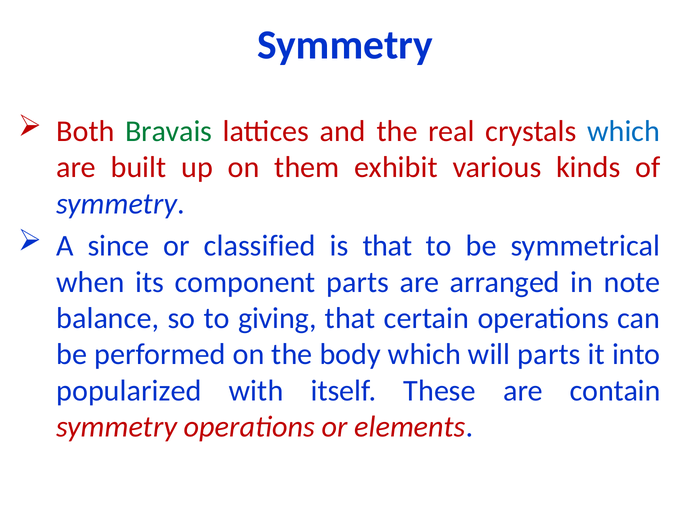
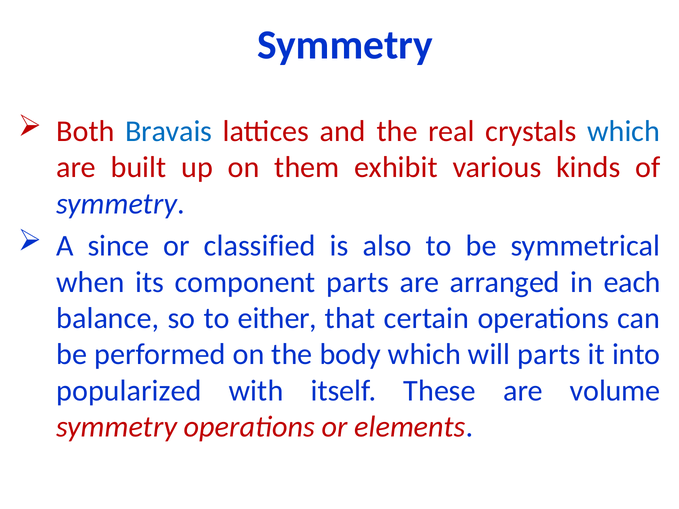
Bravais colour: green -> blue (169, 131)
is that: that -> also (387, 246)
note: note -> each (632, 282)
giving: giving -> either (277, 318)
contain: contain -> volume (615, 391)
